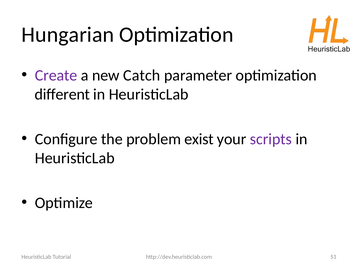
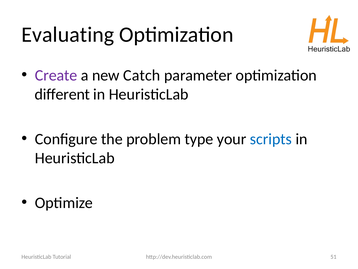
Hungarian: Hungarian -> Evaluating (68, 35)
exist: exist -> type (199, 139)
scripts colour: purple -> blue (271, 139)
